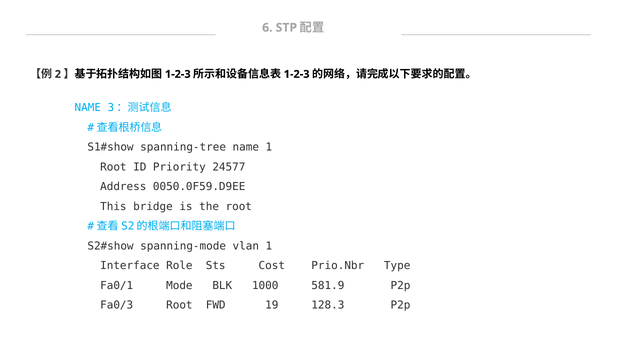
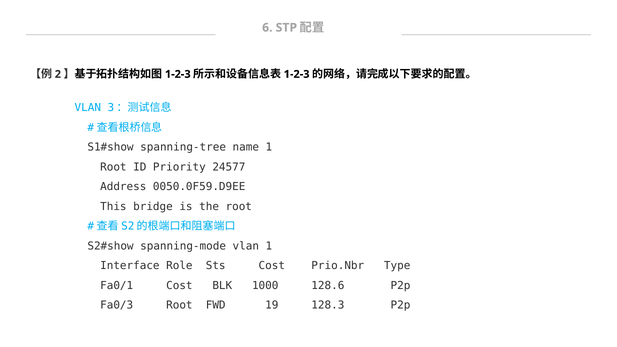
NAME: NAME -> VLAN (88, 108)
Fa0/1 Mode: Mode -> Cost (179, 286)
581.9: 581.9 -> 128.6 (328, 286)
